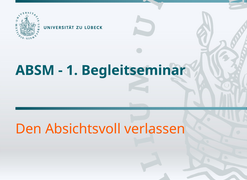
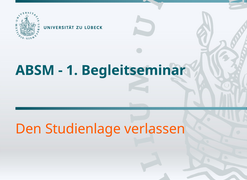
Absichtsvoll: Absichtsvoll -> Studienlage (83, 129)
